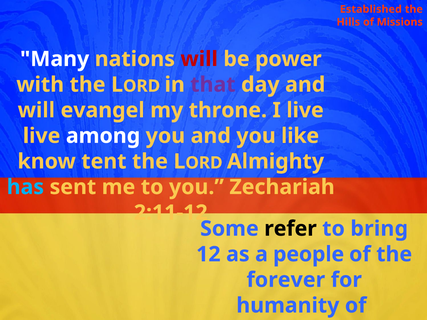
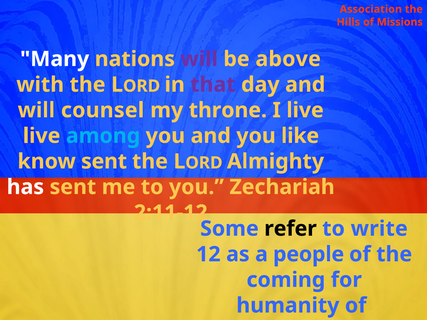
Established: Established -> Association (371, 9)
will colour: red -> purple (199, 59)
power: power -> above (288, 59)
evangel: evangel -> counsel (103, 110)
among colour: white -> light blue (103, 136)
know tent: tent -> sent (104, 162)
has colour: light blue -> white (25, 187)
bring: bring -> write (379, 229)
forever: forever -> coming (286, 280)
